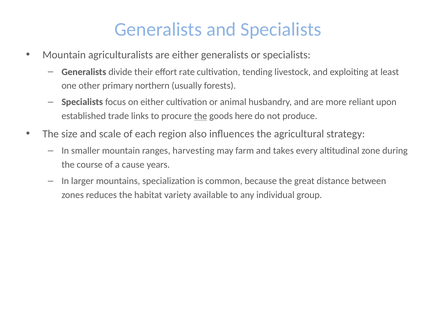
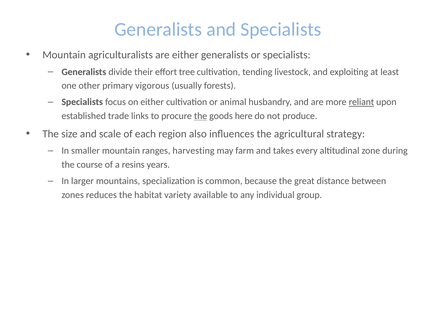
rate: rate -> tree (187, 72)
northern: northern -> vigorous (152, 86)
reliant underline: none -> present (361, 102)
cause: cause -> resins (133, 165)
